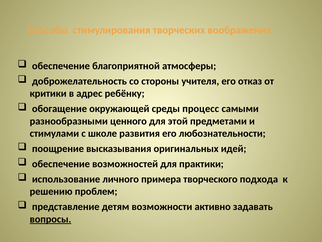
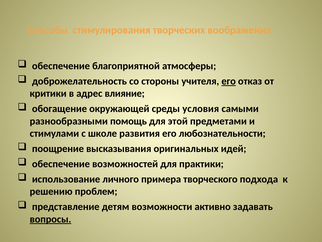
его underline: none -> present (229, 81)
ребёнку: ребёнку -> влияние (125, 93)
процесс: процесс -> условия (201, 109)
ценного: ценного -> помощь (128, 121)
